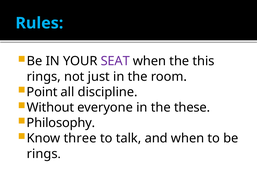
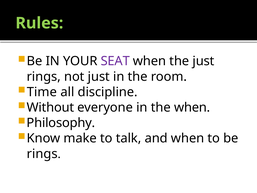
Rules colour: light blue -> light green (39, 23)
the this: this -> just (203, 61)
Point: Point -> Time (42, 92)
the these: these -> when (192, 107)
three: three -> make (80, 138)
